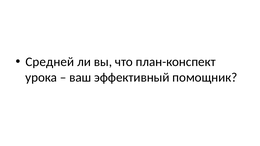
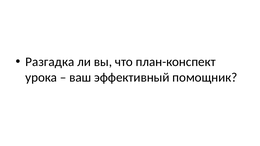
Средней: Средней -> Разгадка (50, 62)
